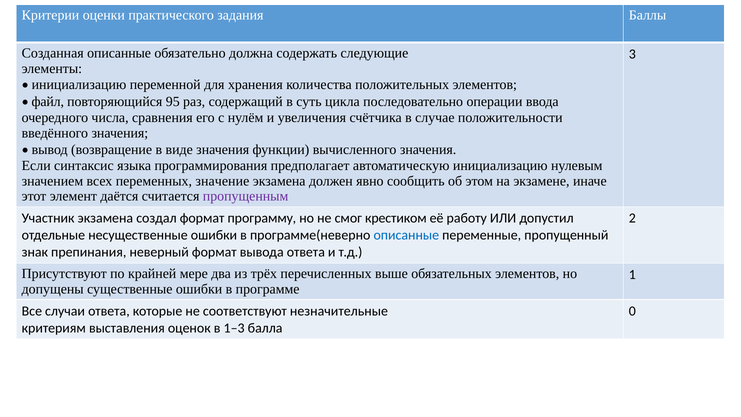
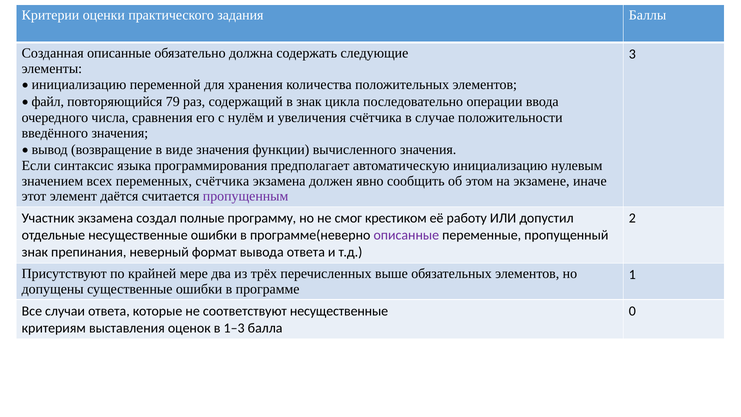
95: 95 -> 79 (173, 102)
в суть: суть -> знак (309, 102)
переменных значение: значение -> счётчика (222, 181)
создал формат: формат -> полные (202, 218)
описанные colour: blue -> purple (406, 235)
соответствуют незначительные: незначительные -> несущественные (339, 311)
